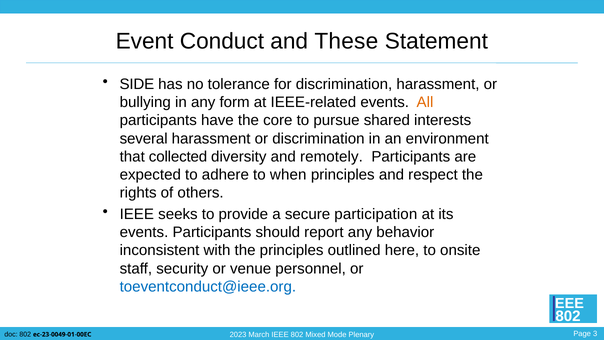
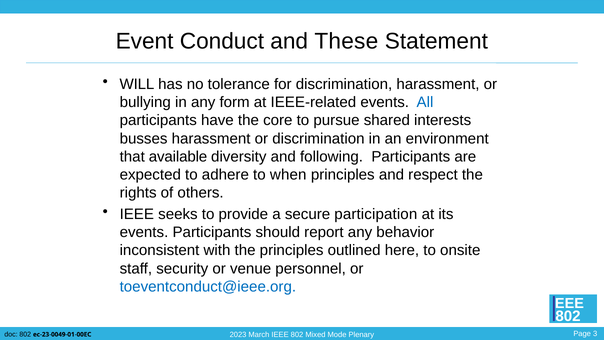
SIDE: SIDE -> WILL (137, 84)
All colour: orange -> blue (425, 102)
several: several -> busses (144, 138)
collected: collected -> available (178, 157)
remotely: remotely -> following (332, 157)
